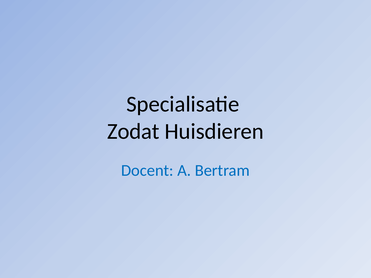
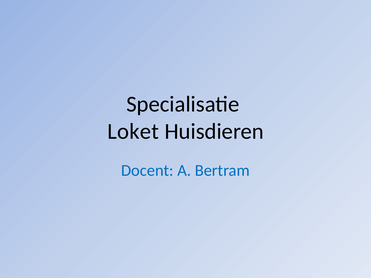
Zodat: Zodat -> Loket (133, 131)
